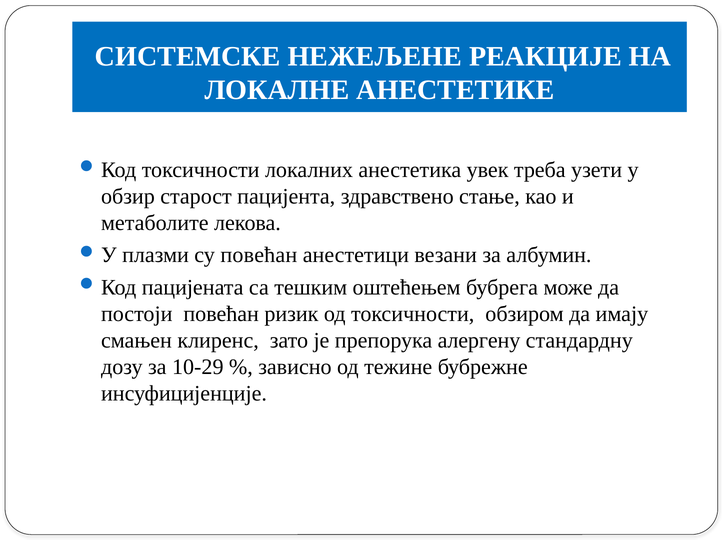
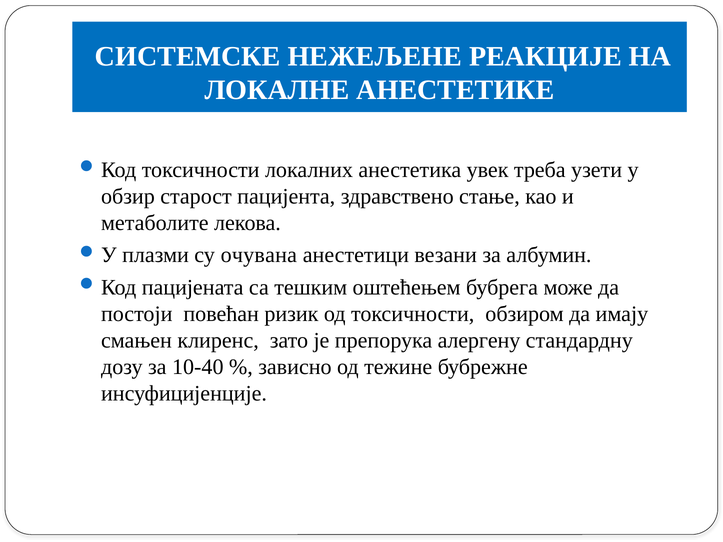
су повећан: повећан -> очувана (259, 255)
10-29: 10-29 -> 10-40 (198, 367)
